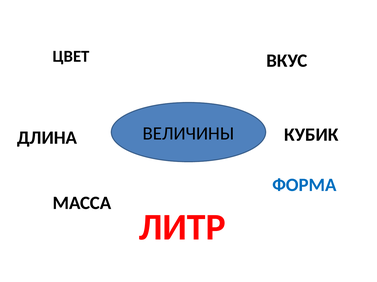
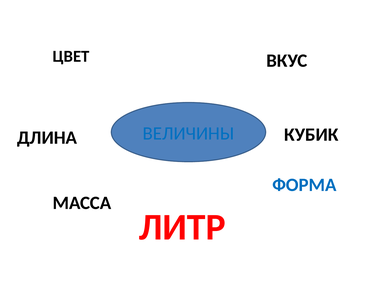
ВЕЛИЧИНЫ colour: black -> blue (188, 134)
